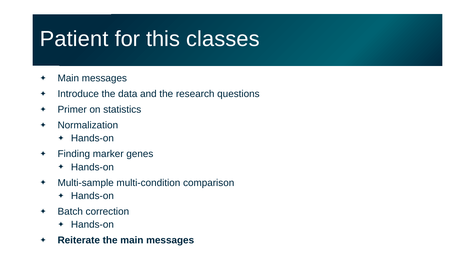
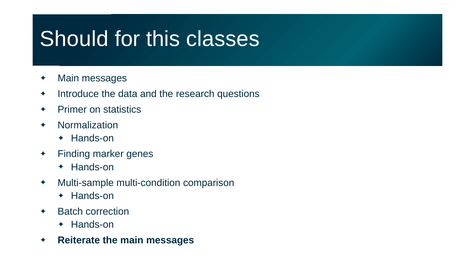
Patient: Patient -> Should (74, 39)
